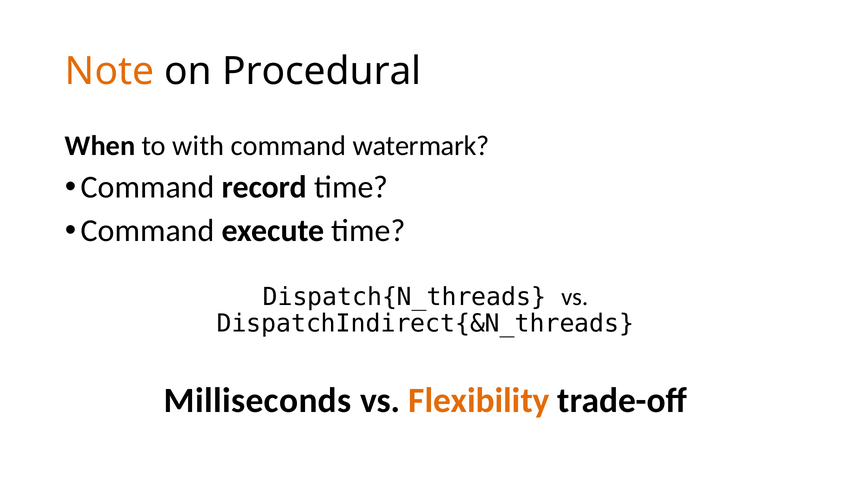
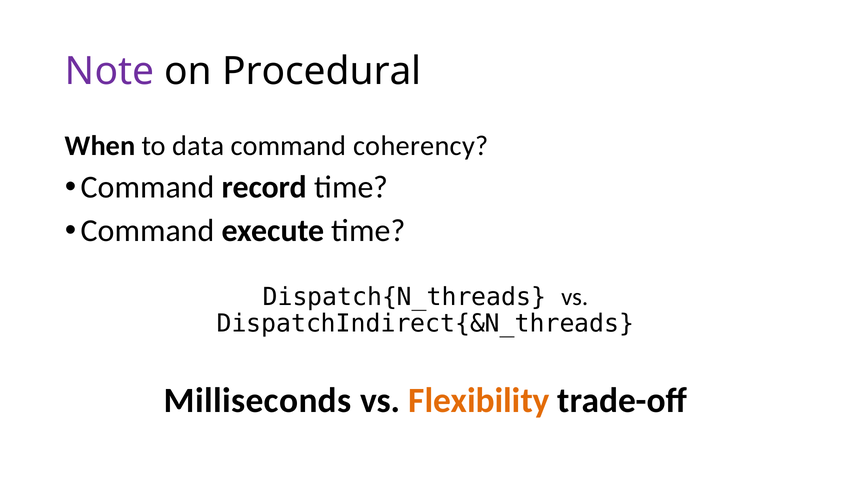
Note colour: orange -> purple (110, 71)
with: with -> data (198, 146)
watermark: watermark -> coherency (421, 146)
